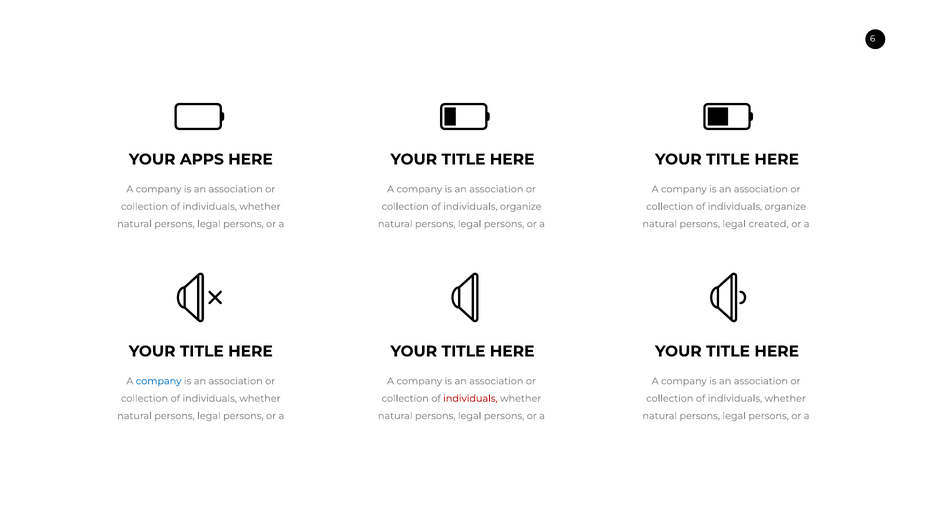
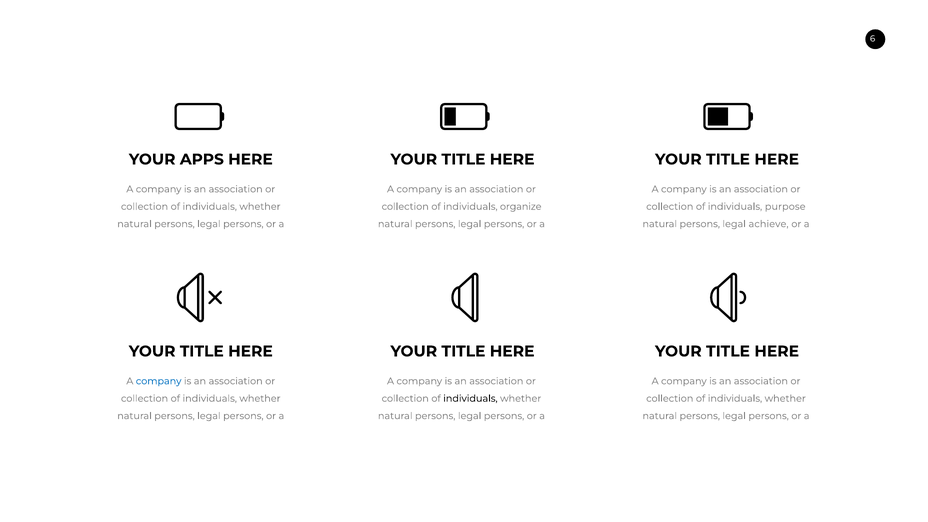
organize: organize -> purpose (785, 207)
created: created -> achieve (769, 224)
individuals colour: red -> black (470, 399)
